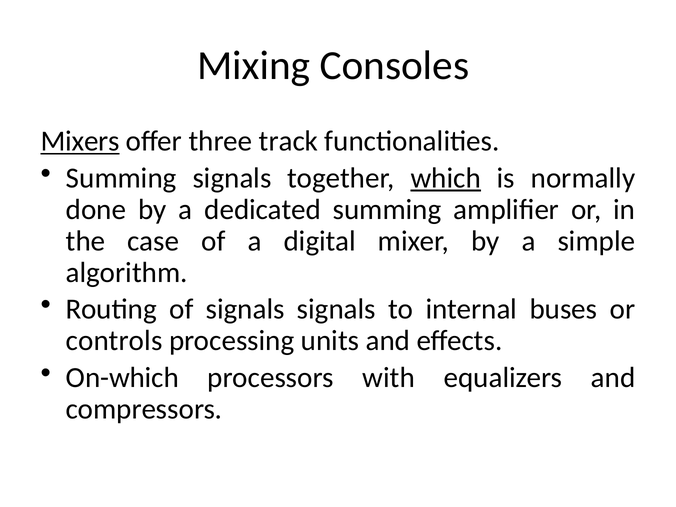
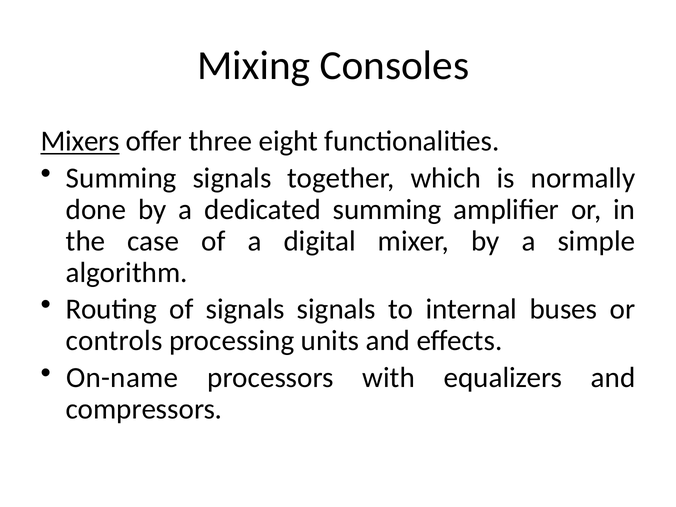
track: track -> eight (288, 141)
which underline: present -> none (446, 178)
On-which: On-which -> On-name (122, 378)
